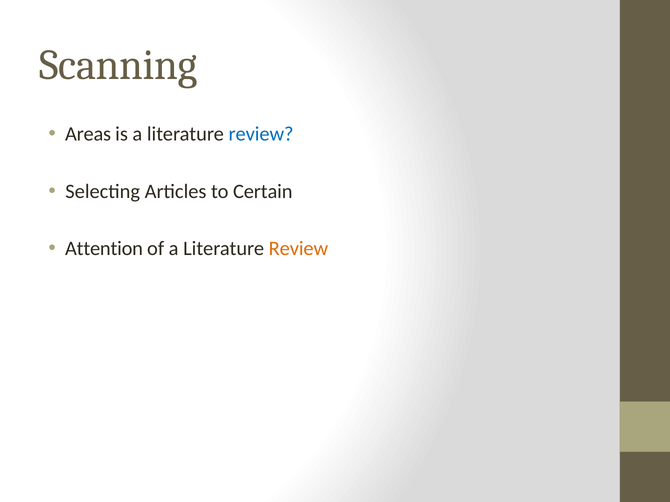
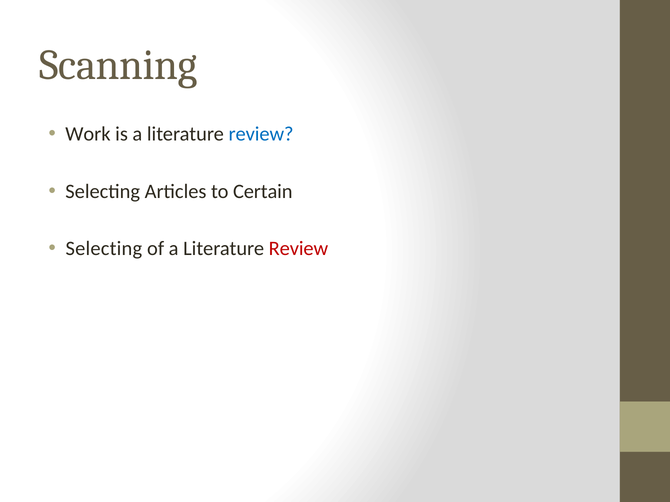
Areas: Areas -> Work (88, 134)
Attention: Attention -> Selecting (104, 249)
Review colour: orange -> red (298, 249)
